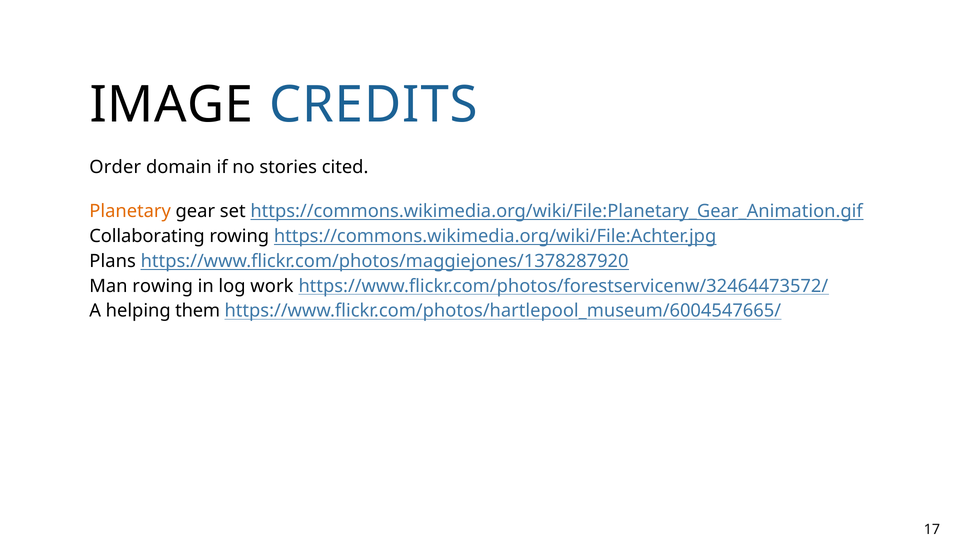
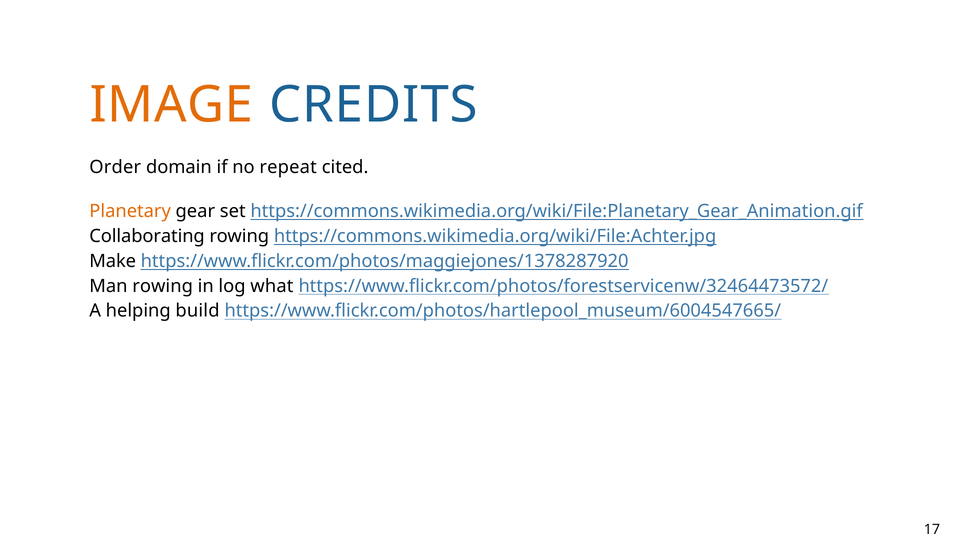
IMAGE colour: black -> orange (171, 105)
stories: stories -> repeat (288, 167)
Plans: Plans -> Make (113, 261)
work: work -> what (272, 286)
them: them -> build (197, 311)
